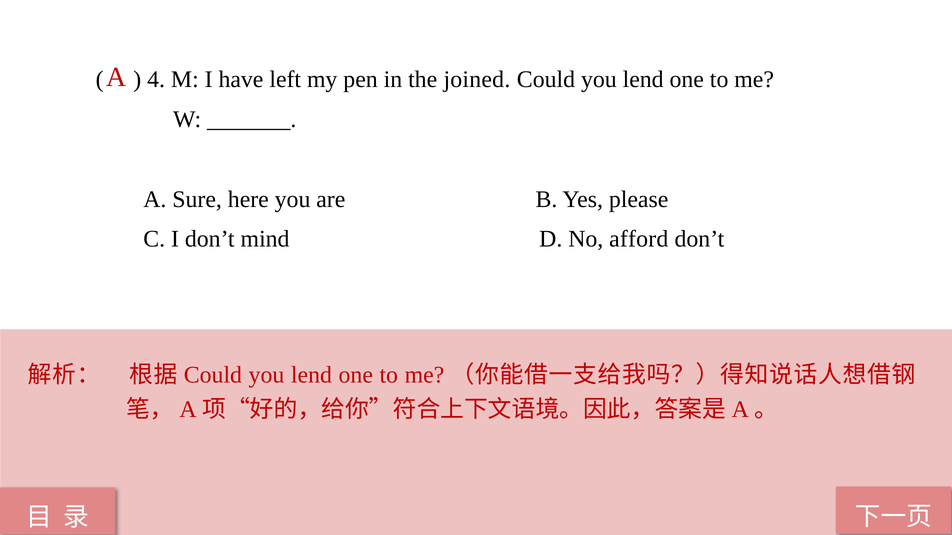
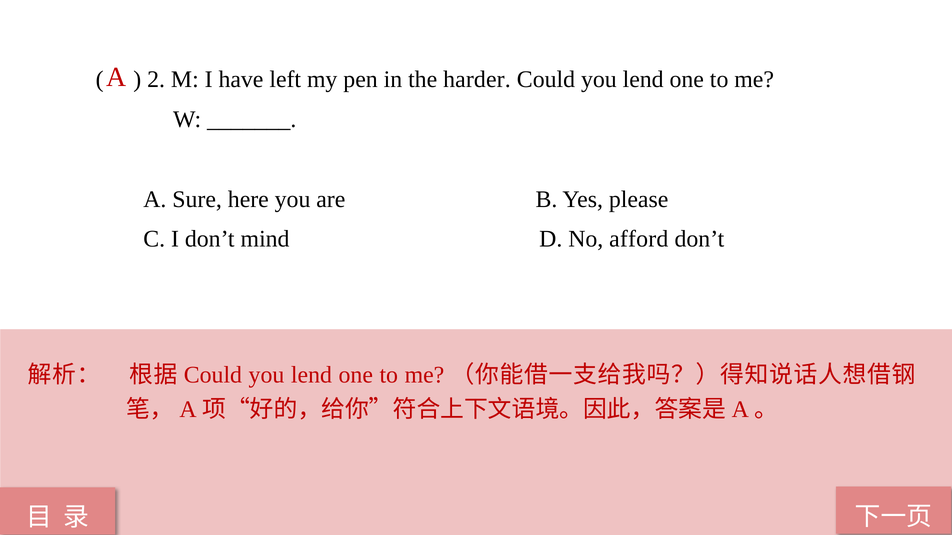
4: 4 -> 2 (156, 79)
joined: joined -> harder (477, 79)
